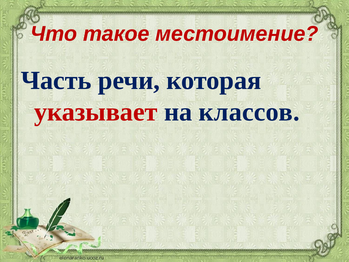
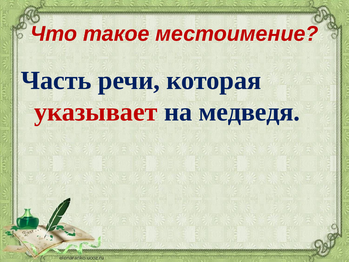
классов: классов -> медведя (249, 112)
